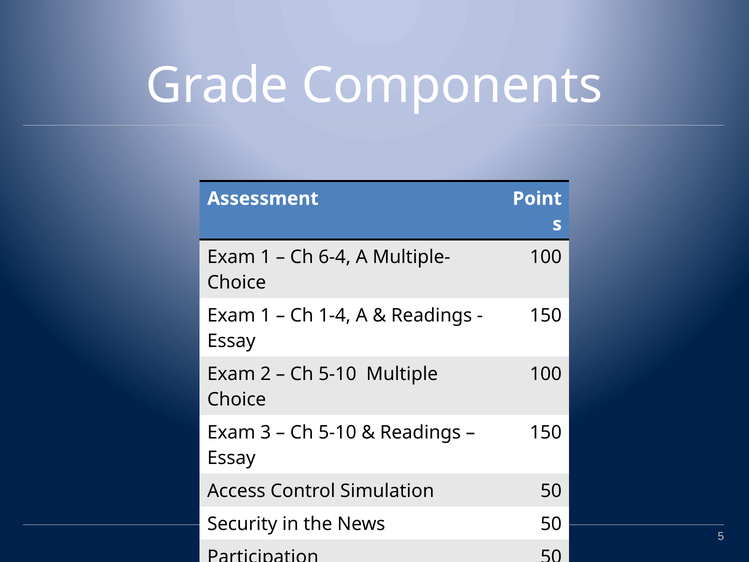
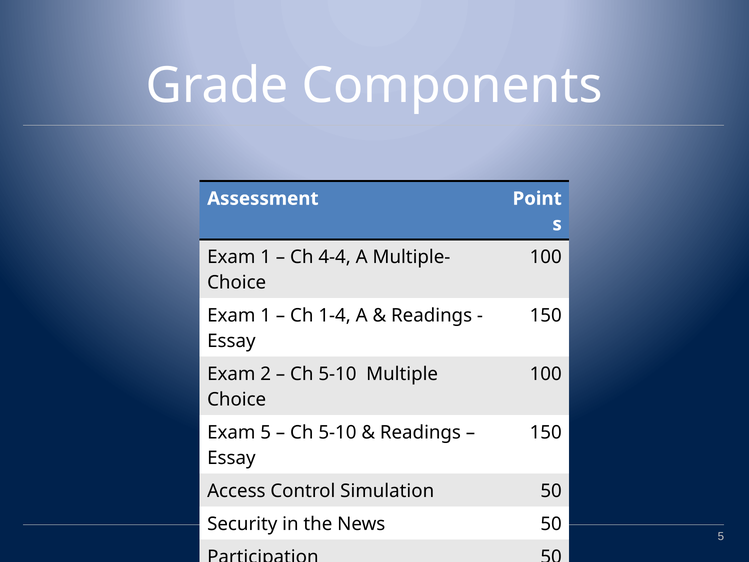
6-4: 6-4 -> 4-4 (335, 257)
Exam 3: 3 -> 5 (266, 432)
